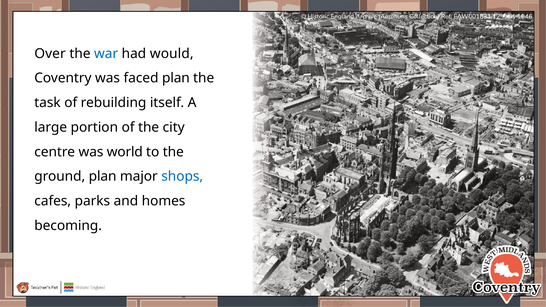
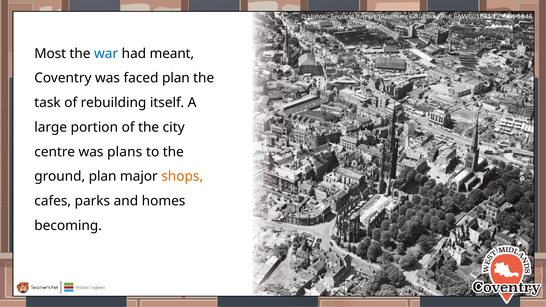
Over: Over -> Most (50, 54)
would: would -> meant (172, 54)
world: world -> plans (125, 152)
shops colour: blue -> orange (182, 176)
